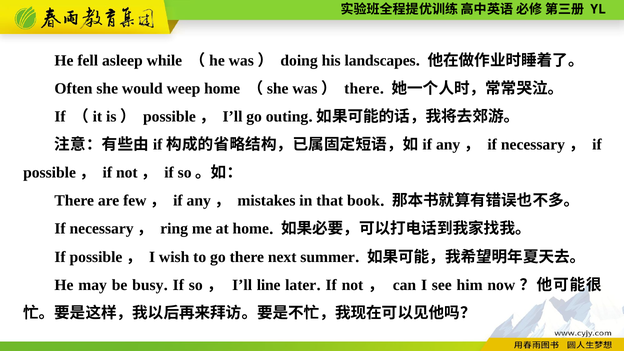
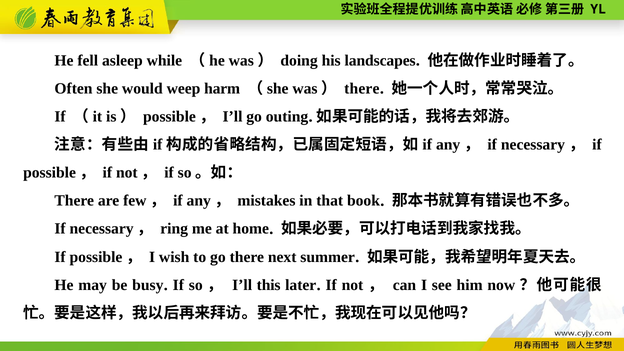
weep home: home -> harm (222, 88)
line: line -> this (269, 285)
